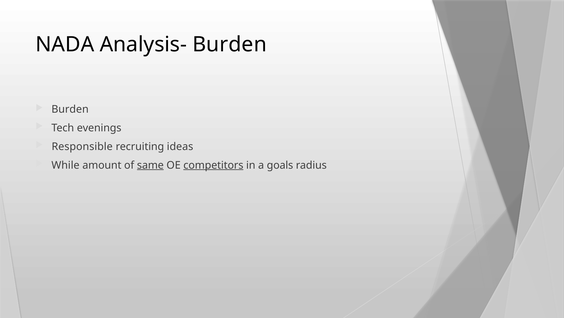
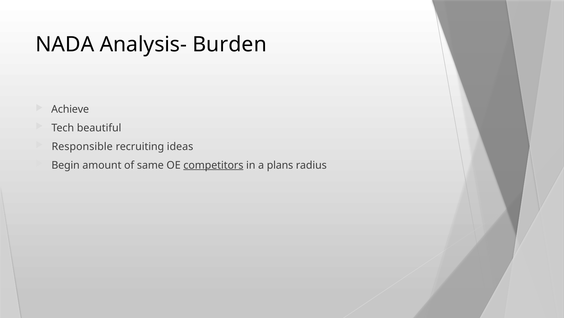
Burden: Burden -> Achieve (70, 109)
evenings: evenings -> beautiful (99, 128)
While: While -> Begin (66, 165)
same underline: present -> none (150, 165)
goals: goals -> plans (280, 165)
